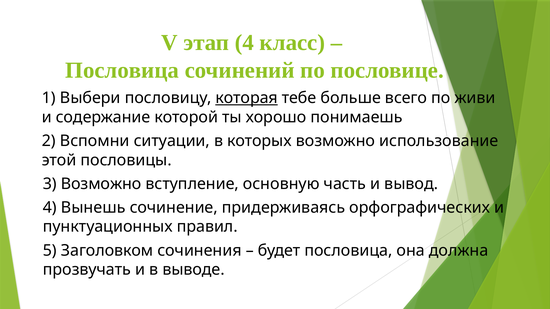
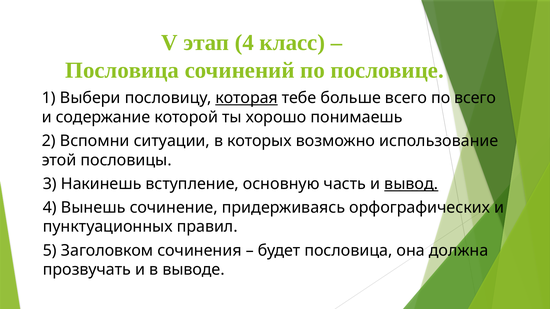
по живи: живи -> всего (475, 98)
3 Возможно: Возможно -> Накинешь (101, 184)
вывод underline: none -> present (411, 184)
